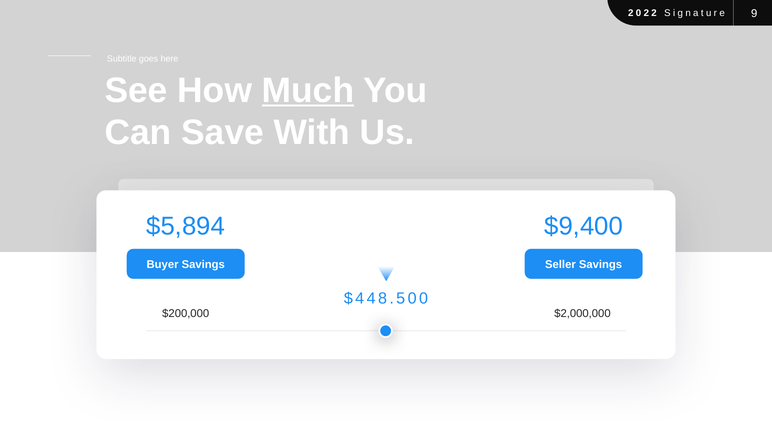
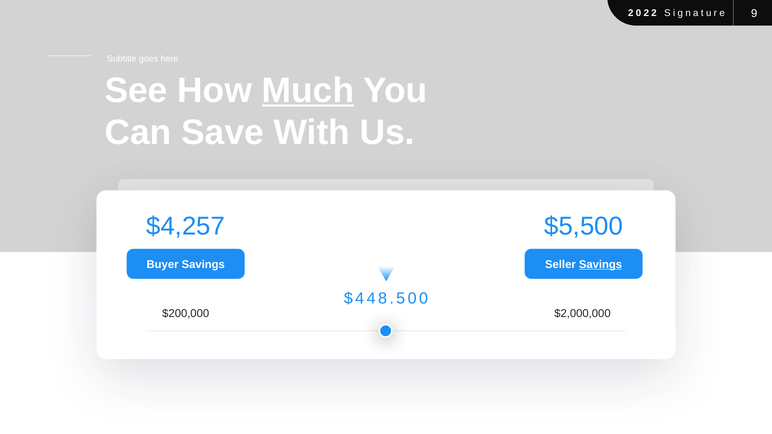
$5,894: $5,894 -> $4,257 (186, 226)
$9,400: $9,400 -> $5,500 (584, 226)
Savings underline: none -> present (600, 265)
